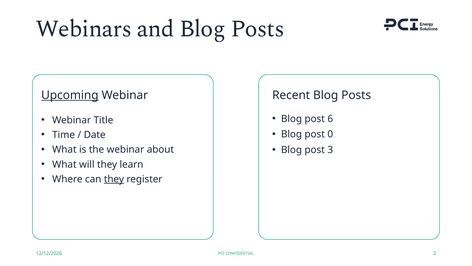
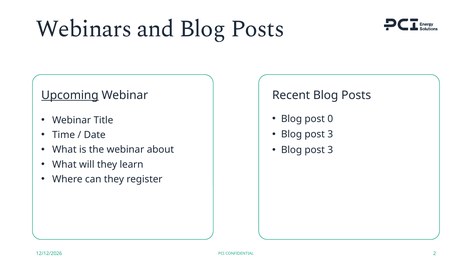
6: 6 -> 0 (330, 119)
0: 0 -> 3 (330, 134)
they underline: present -> none (114, 179)
